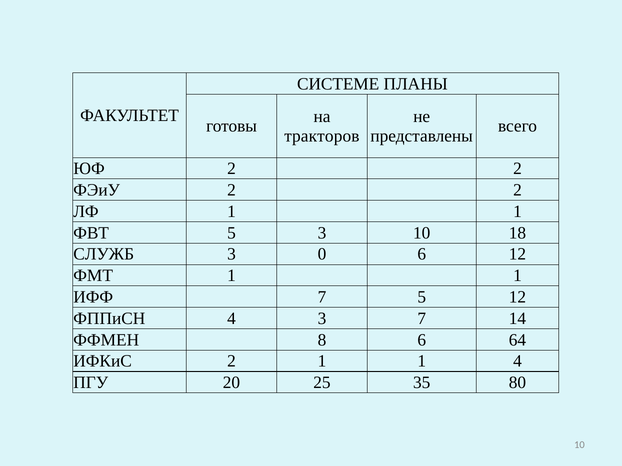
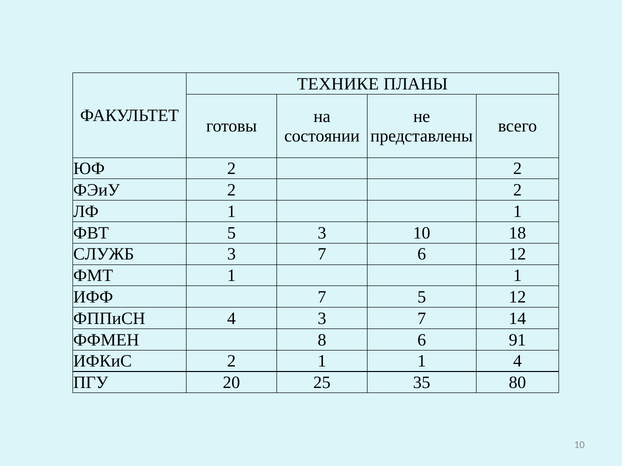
СИСТЕМЕ: СИСТЕМЕ -> ТЕХНИКЕ (338, 84)
тракторов: тракторов -> состоянии (322, 136)
0: 0 -> 7 (322, 254)
64: 64 -> 91 (517, 340)
